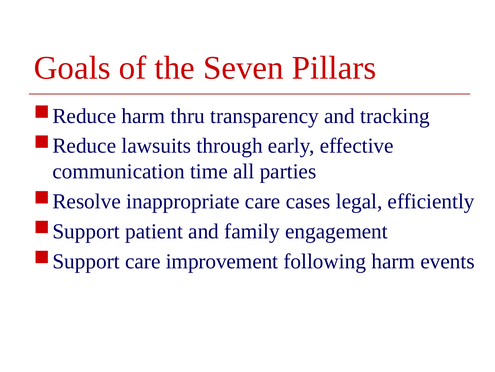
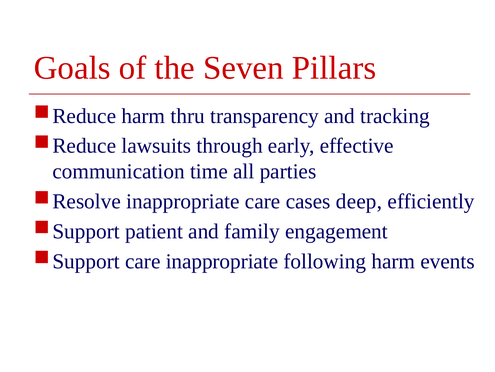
legal: legal -> deep (359, 201)
care improvement: improvement -> inappropriate (222, 261)
